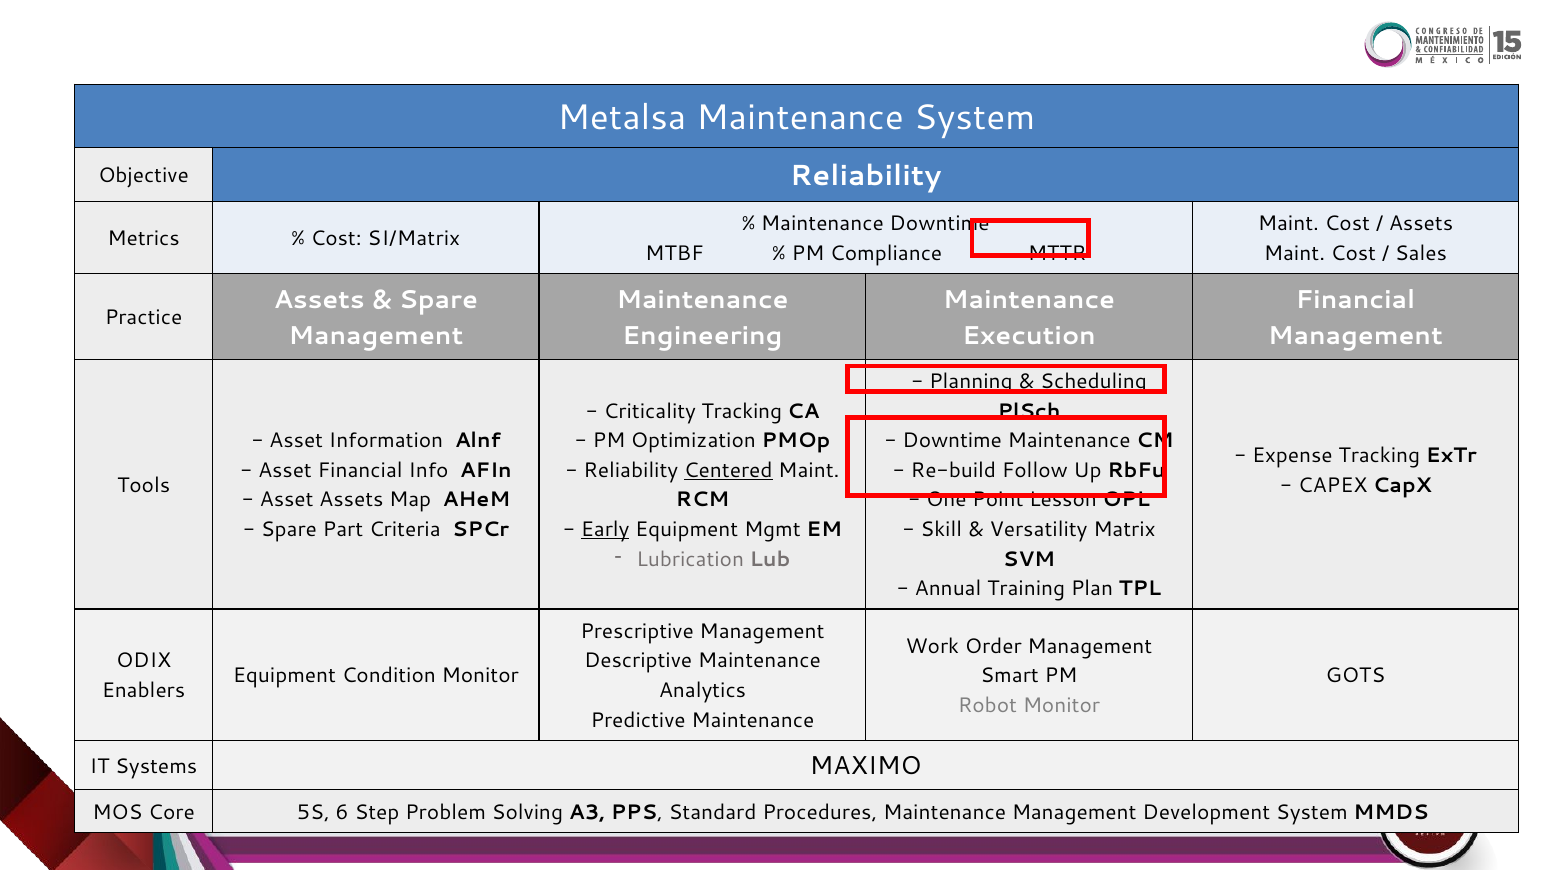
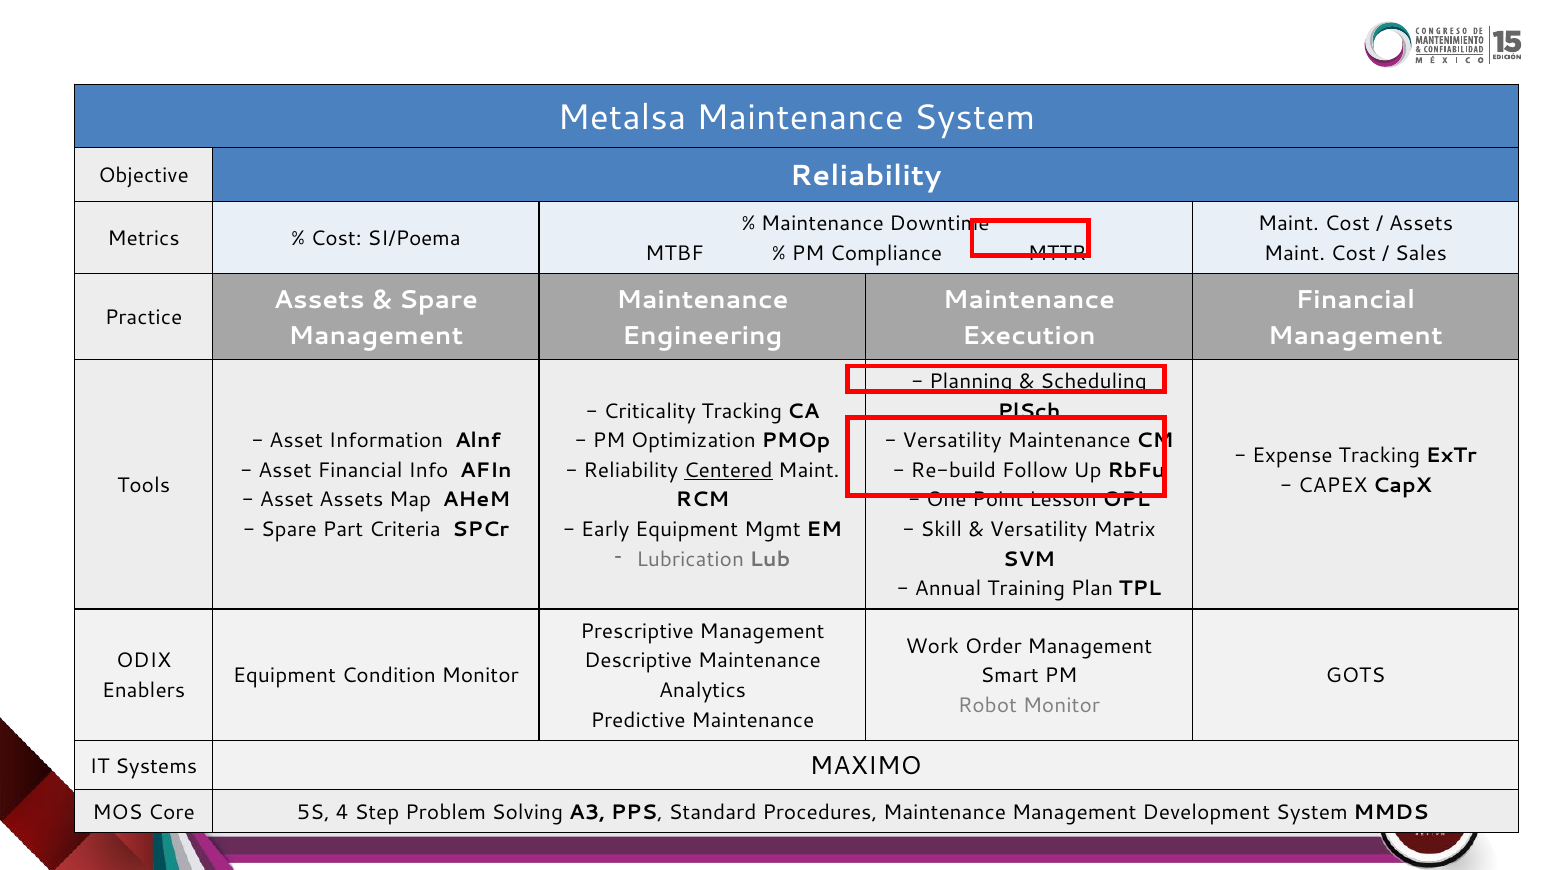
SI/Matrix: SI/Matrix -> SI/Poema (414, 238)
Downtime: Downtime -> Versatility (952, 441)
Early underline: present -> none (605, 529)
6: 6 -> 4 (342, 812)
